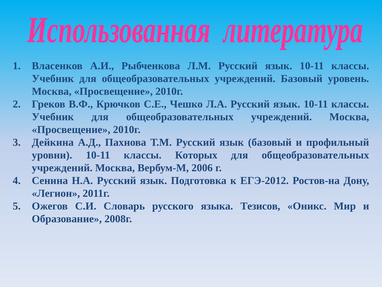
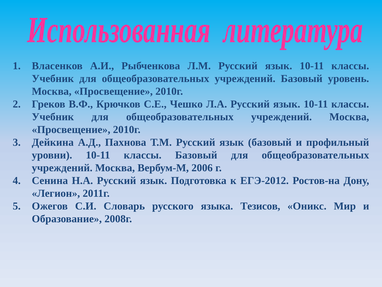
классы Которых: Которых -> Базовый (196, 155)
